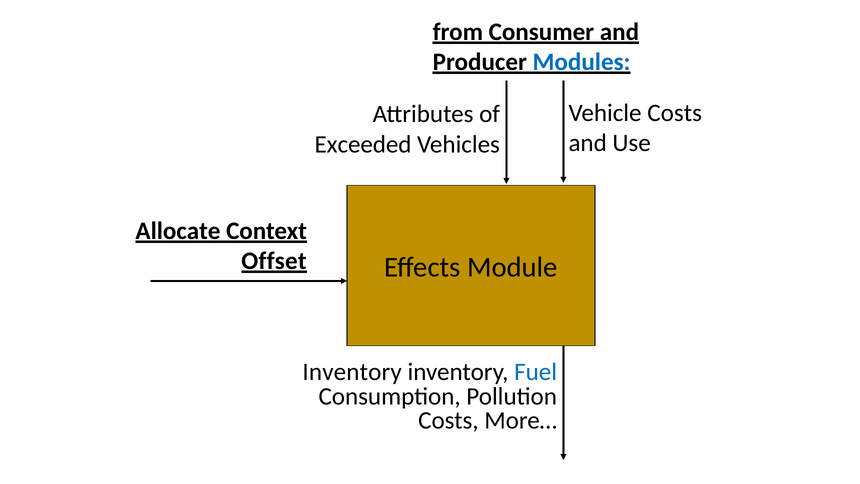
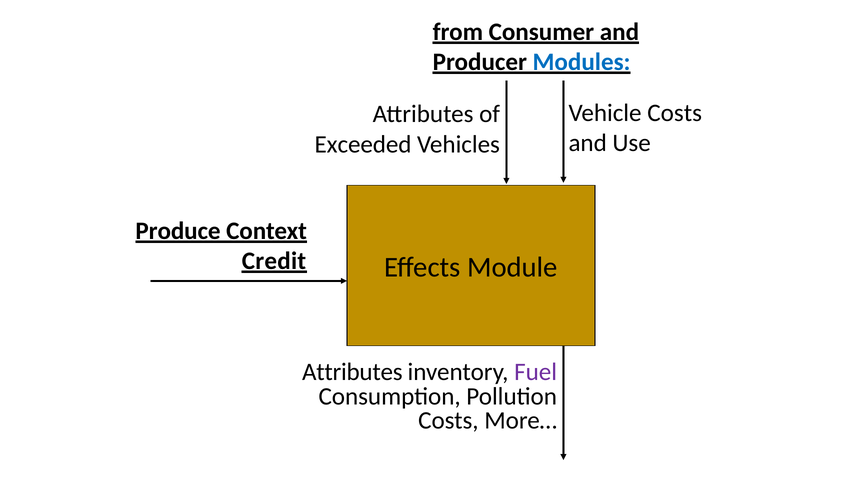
Allocate: Allocate -> Produce (178, 231)
Offset: Offset -> Credit (274, 261)
Inventory: Inventory -> Attributes (352, 372)
Fuel colour: blue -> purple (536, 372)
